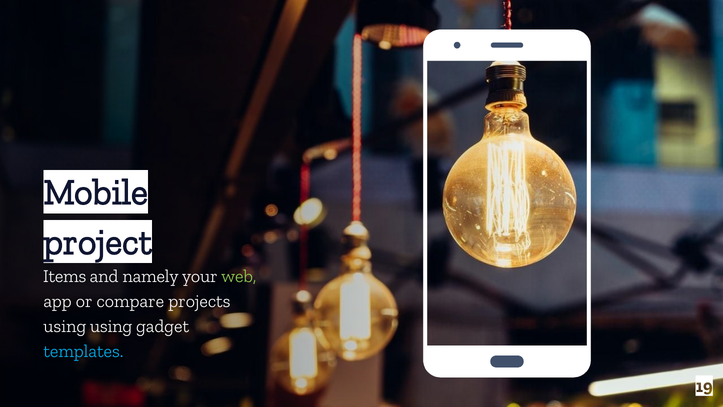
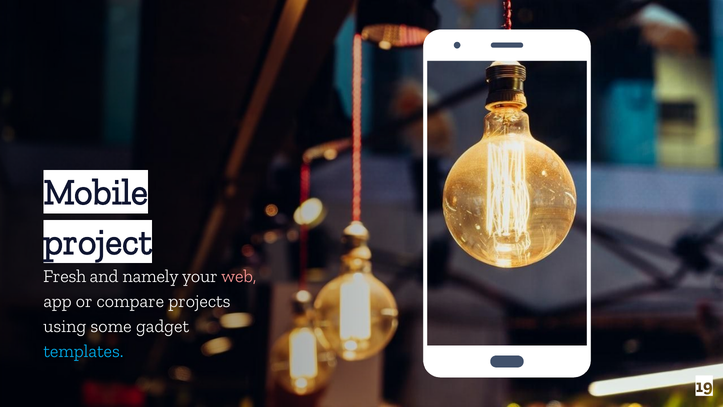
Items: Items -> Fresh (65, 276)
web colour: light green -> pink (239, 276)
using using: using -> some (111, 326)
